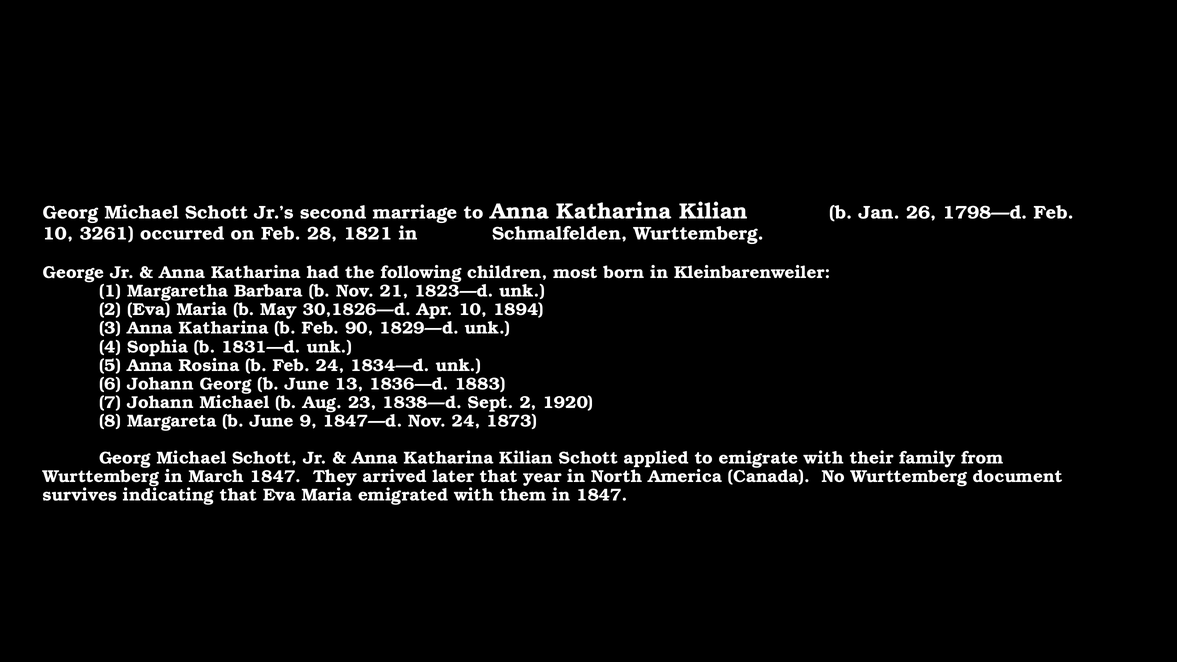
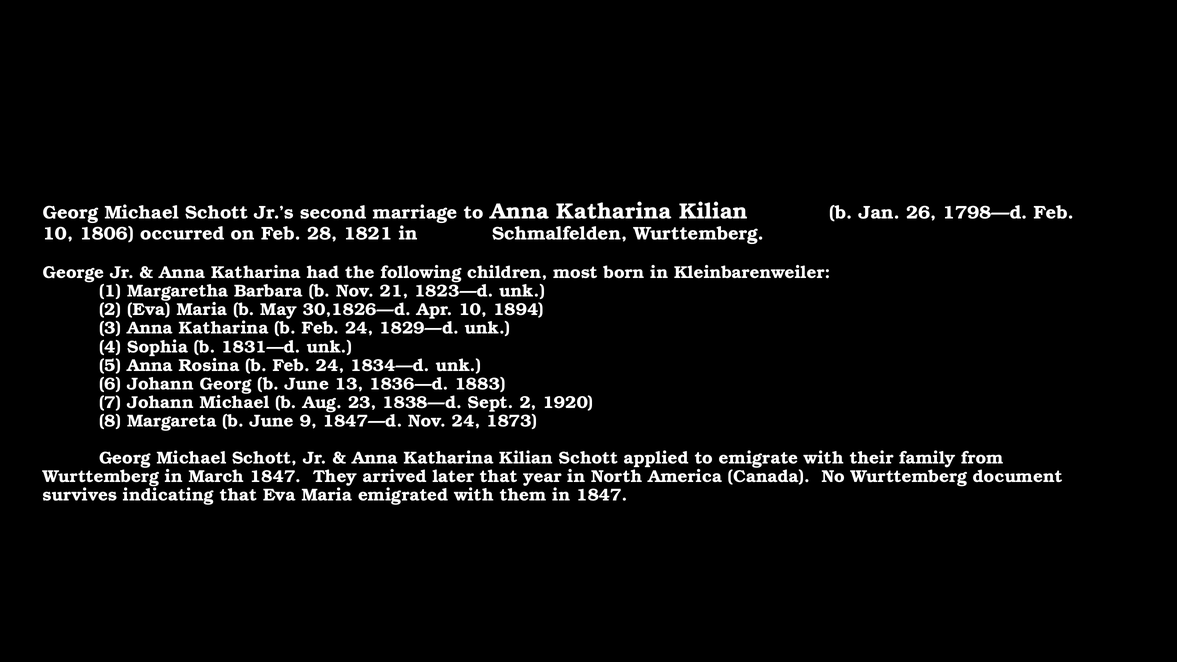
3261: 3261 -> 1806 (107, 234)
Katharina b Feb 90: 90 -> 24 (359, 328)
